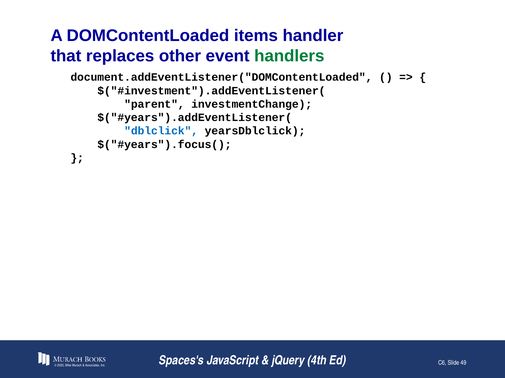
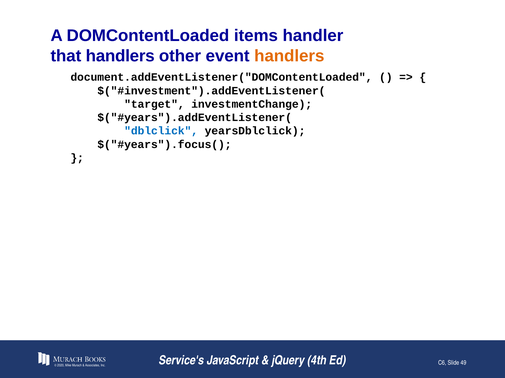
that replaces: replaces -> handlers (120, 56)
handlers colour: green -> orange (289, 56)
parent: parent -> target (154, 104)
Spaces's: Spaces's -> Service's (181, 361)
